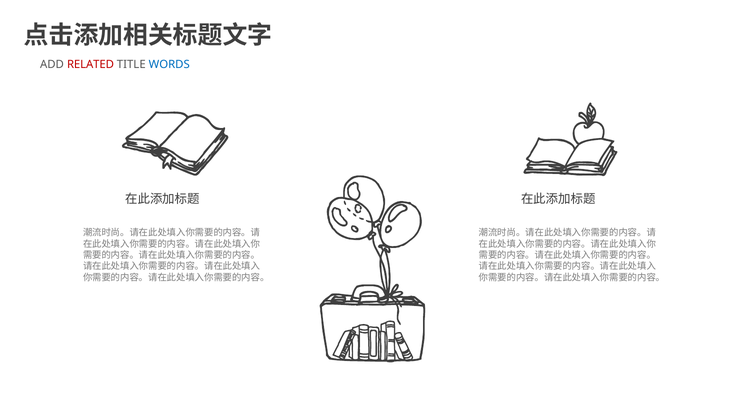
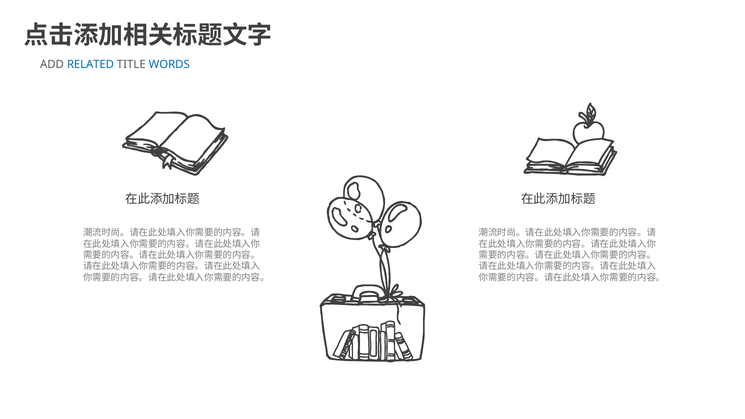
RELATED colour: red -> blue (91, 64)
